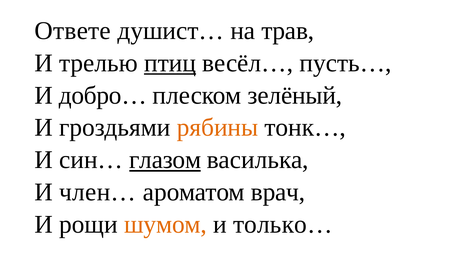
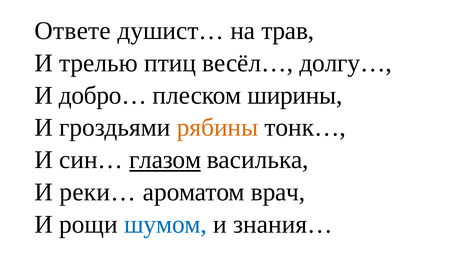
птиц underline: present -> none (170, 63)
пусть…: пусть… -> долгу… (346, 63)
зелёный: зелёный -> ширины (295, 95)
член…: член… -> реки… (98, 192)
шумом colour: orange -> blue (165, 224)
только…: только… -> знания… (283, 224)
